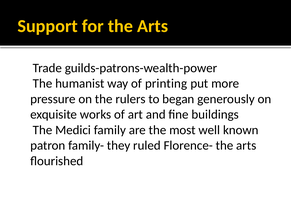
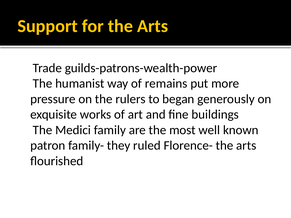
printing: printing -> remains (166, 84)
